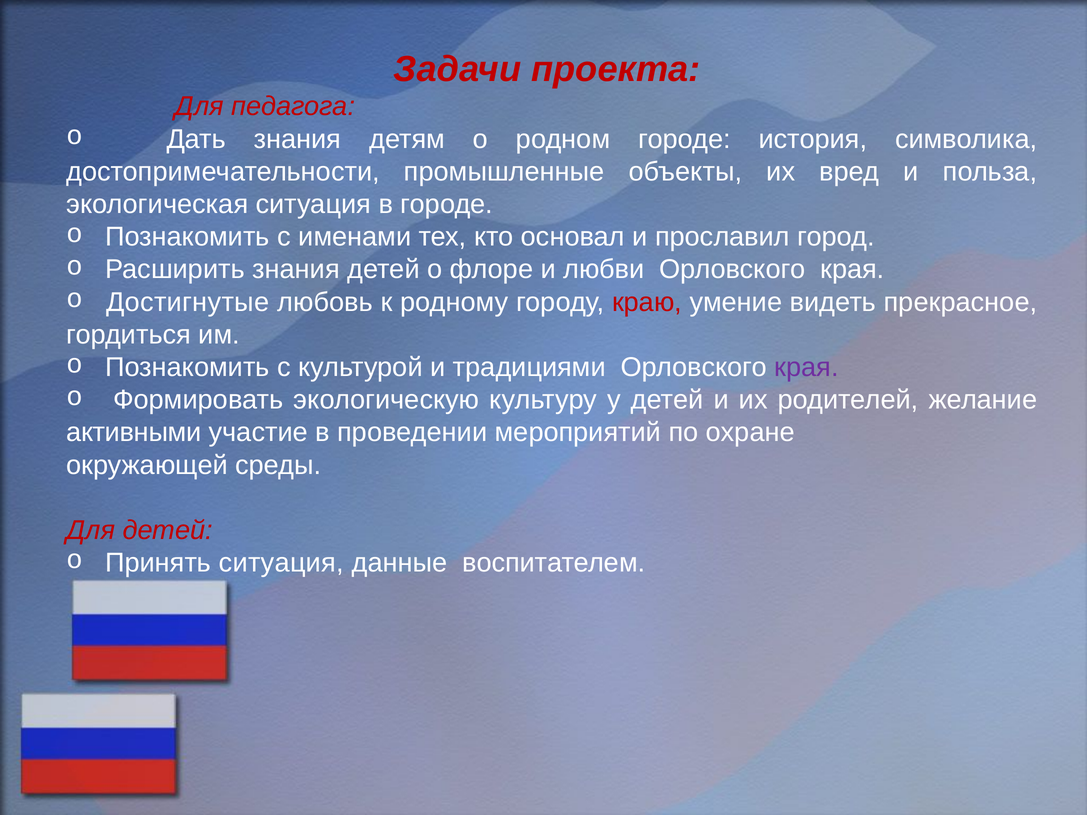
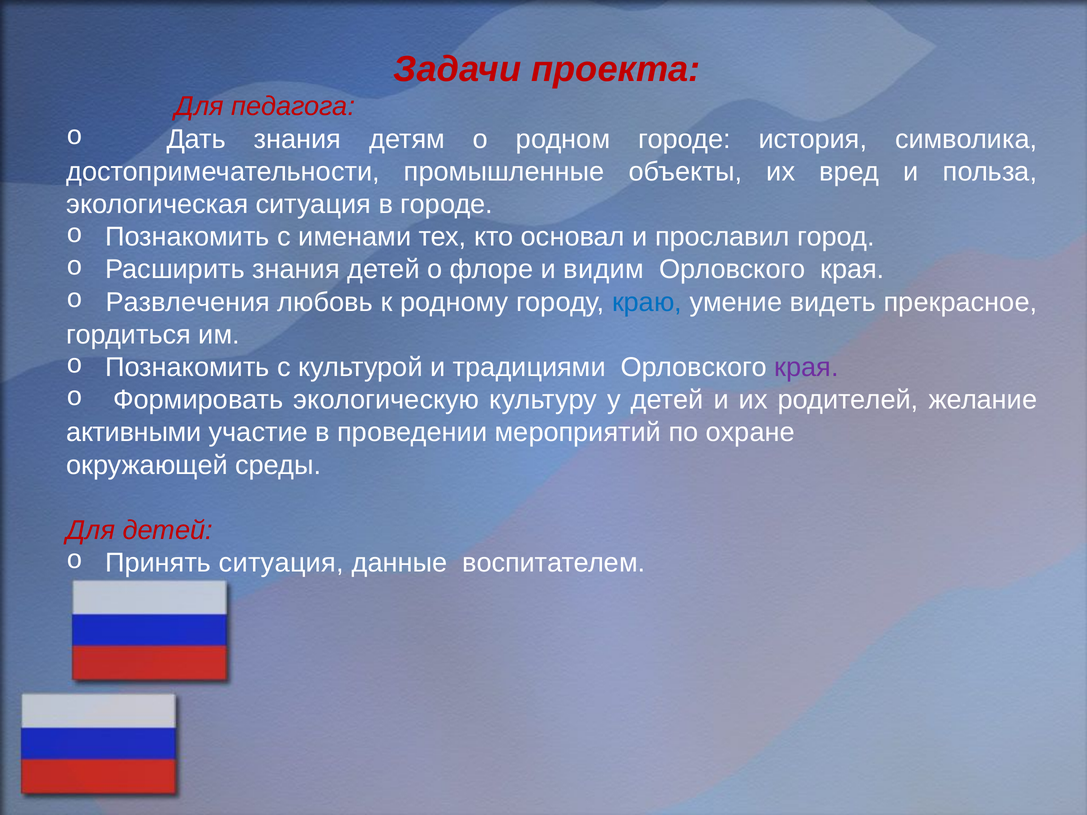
любви: любви -> видим (604, 270)
Достигнутые: Достигнутые -> Развлечения (188, 302)
краю colour: red -> blue (647, 302)
